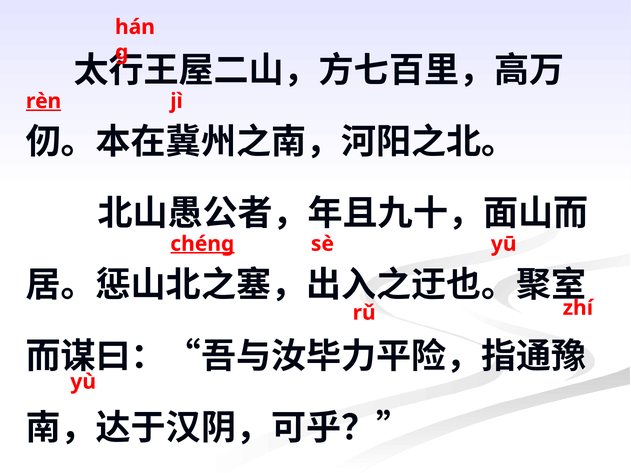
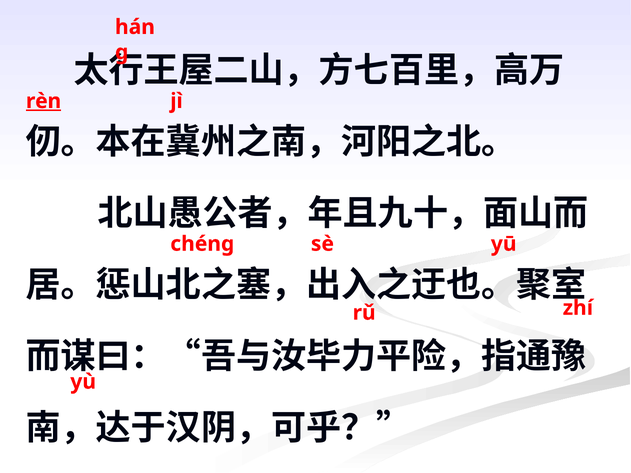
chéng underline: present -> none (202, 244)
